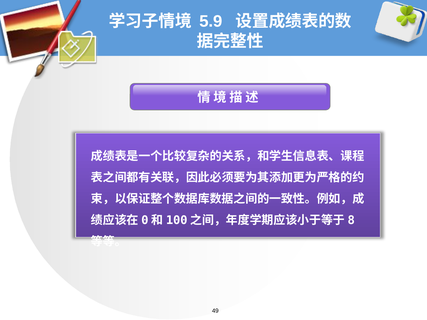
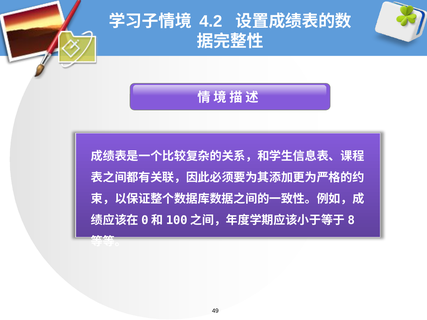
5.9: 5.9 -> 4.2 (211, 21)
